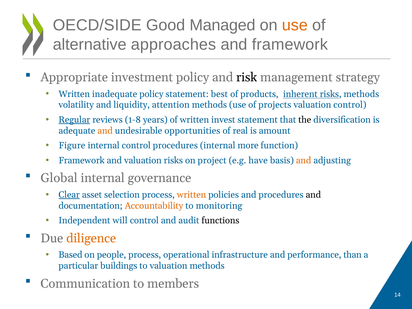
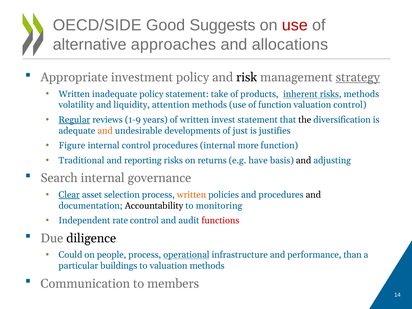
Managed: Managed -> Suggests (223, 25)
use colour: orange -> red (295, 25)
and framework: framework -> allocations (290, 44)
strategy underline: none -> present (358, 77)
best: best -> take (219, 94)
of projects: projects -> function (275, 105)
1-8: 1-8 -> 1-9 (133, 120)
opportunities: opportunities -> developments (192, 131)
real: real -> just (240, 131)
amount: amount -> justifies (275, 131)
Framework: Framework -> Traditional (81, 160)
and valuation: valuation -> reporting (143, 160)
project: project -> returns (212, 160)
and colour: orange -> black (304, 160)
Global: Global -> Search (59, 178)
Accountability colour: orange -> black (154, 206)
will: will -> rate (120, 221)
functions colour: black -> red (220, 221)
diligence colour: orange -> black (91, 238)
Based: Based -> Could (70, 255)
operational underline: none -> present (186, 255)
